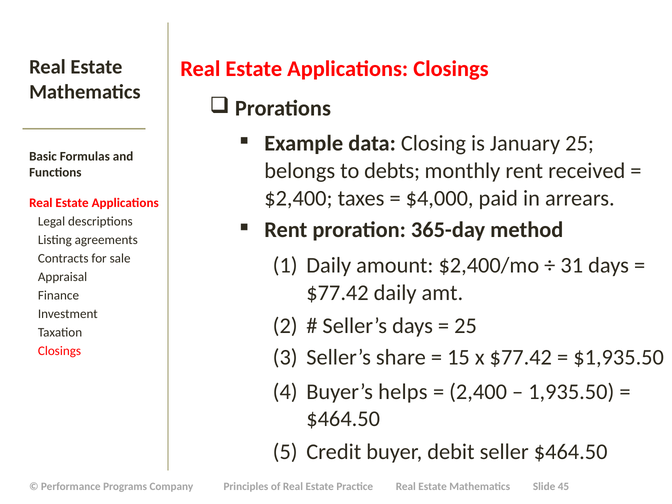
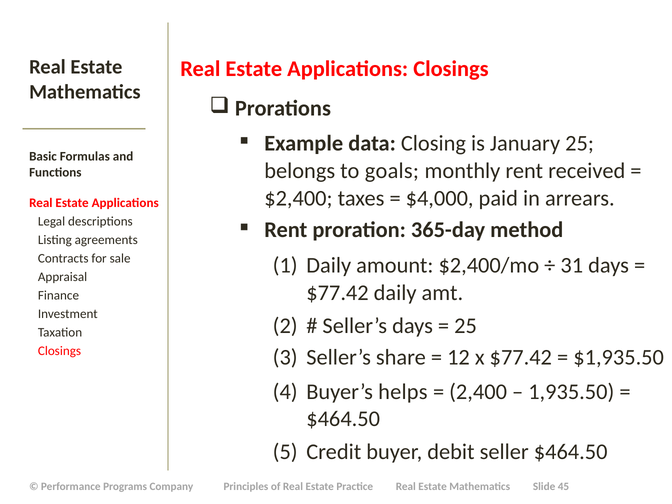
debts: debts -> goals (392, 171)
15: 15 -> 12 (459, 357)
